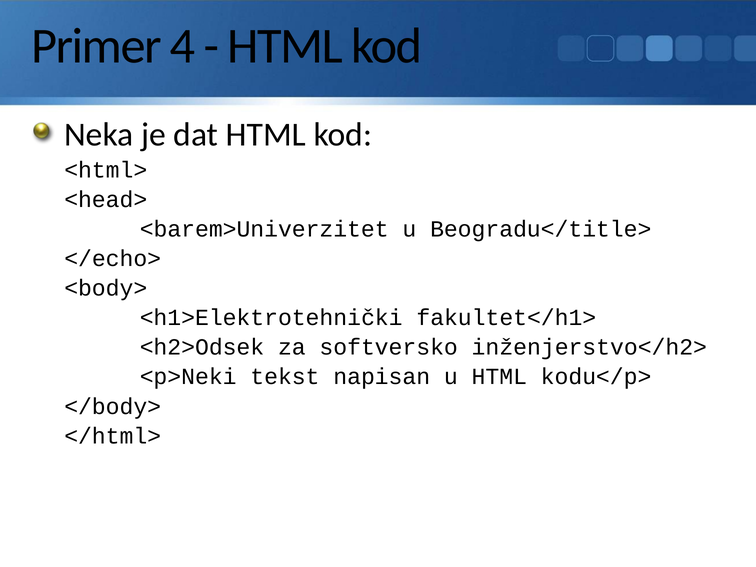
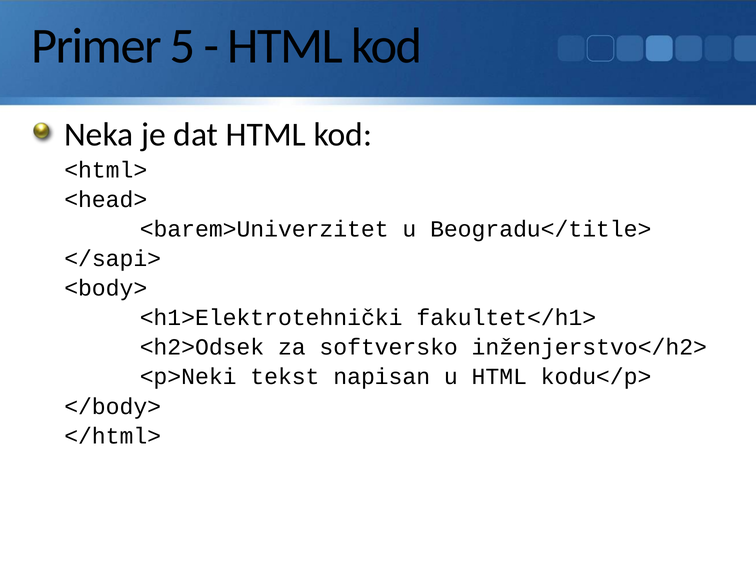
4: 4 -> 5 (183, 46)
</echo>: </echo> -> </sapi> (113, 259)
